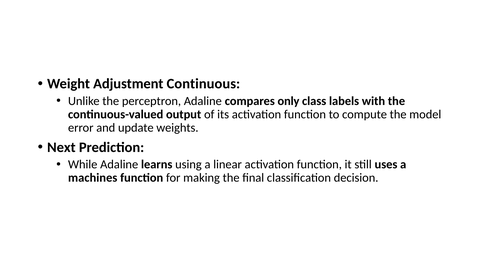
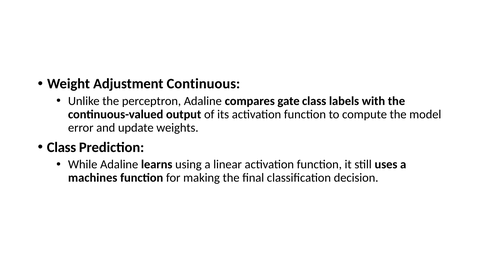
only: only -> gate (289, 101)
Next: Next -> Class (61, 147)
